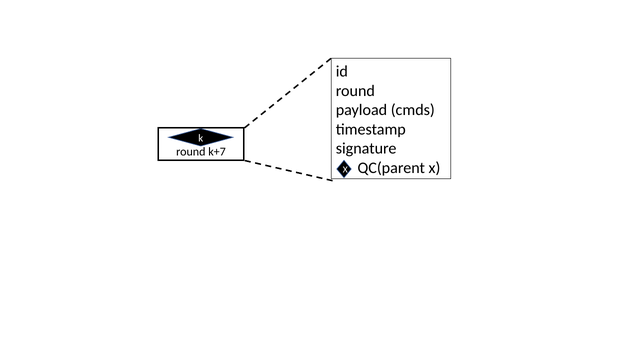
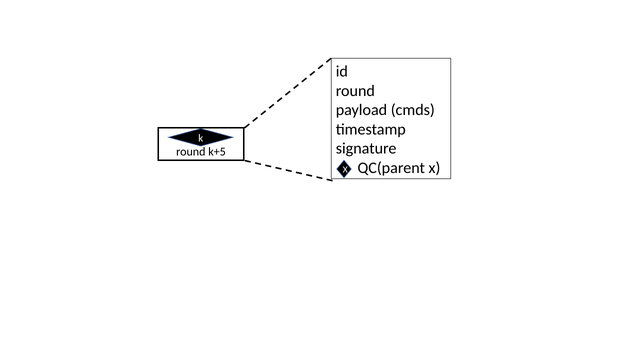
k+7: k+7 -> k+5 (217, 152)
